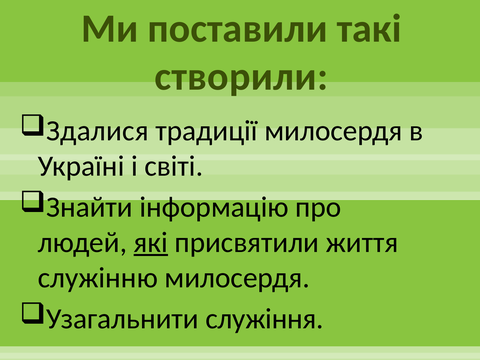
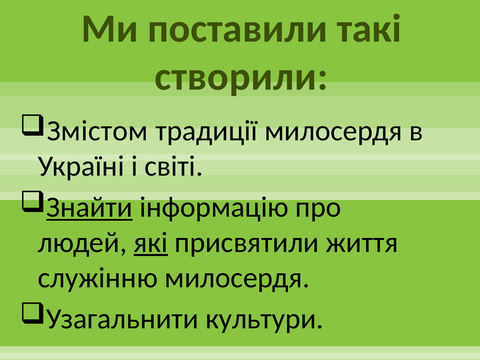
Здалися: Здалися -> Змістом (97, 131)
Знайти underline: none -> present (90, 207)
служіння: служіння -> культури (264, 319)
